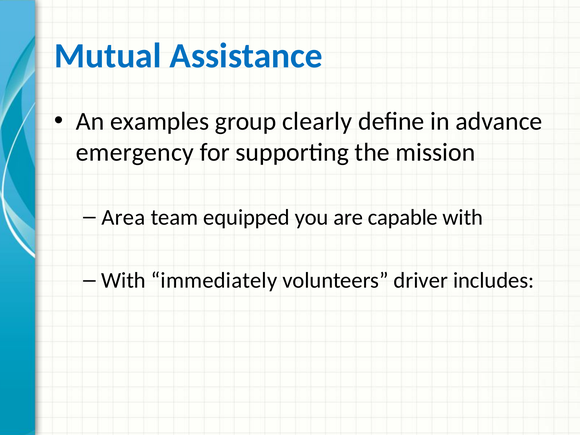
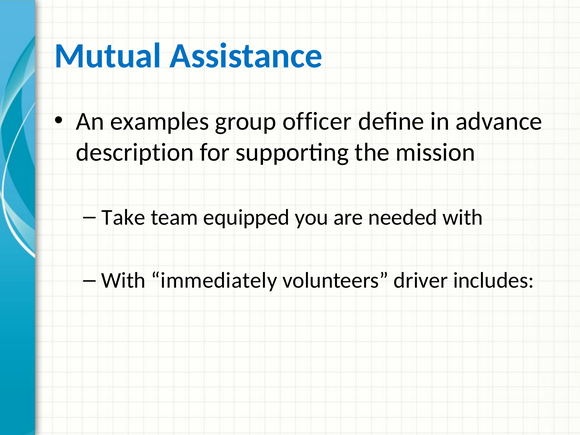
clearly: clearly -> officer (317, 121)
emergency: emergency -> description (135, 152)
Area: Area -> Take (123, 217)
capable: capable -> needed (403, 217)
